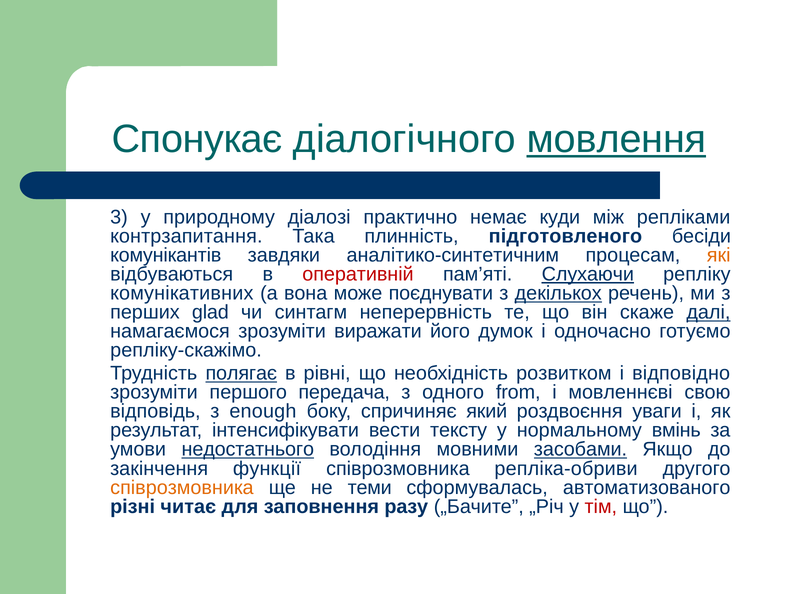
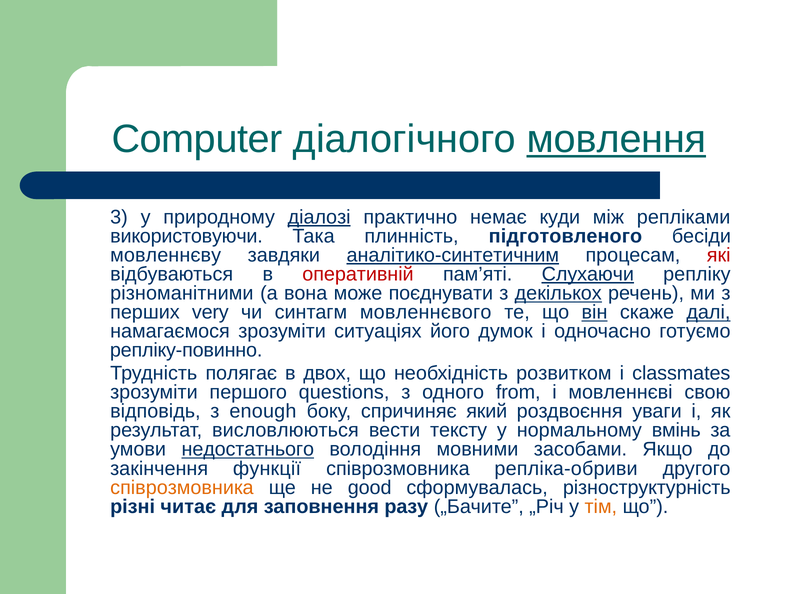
Спонукає: Спонукає -> Computer (197, 139)
діалозі underline: none -> present (319, 217)
контрзапитання: контрзапитання -> використовуючи (187, 236)
комунікантів: комунікантів -> мовленнєву (166, 255)
аналітико-синтетичним underline: none -> present (453, 255)
які colour: orange -> red (719, 255)
комунікативних: комунікативних -> різноманітними (182, 293)
glad: glad -> very (210, 312)
неперервність: неперервність -> мовленнєвого (426, 312)
він underline: none -> present (595, 312)
виражати: виражати -> ситуаціях (378, 331)
репліку-скажімо: репліку-скажімо -> репліку-повинно (186, 350)
полягає underline: present -> none (241, 373)
рівні: рівні -> двох (327, 373)
відповідно: відповідно -> classmates (681, 373)
передача: передача -> questions (344, 392)
інтенсифікувати: інтенсифікувати -> висловлюються (285, 430)
засобами underline: present -> none (580, 449)
теми: теми -> good (370, 487)
автоматизованого: автоматизованого -> різноструктурність (647, 487)
тім colour: red -> orange (601, 507)
